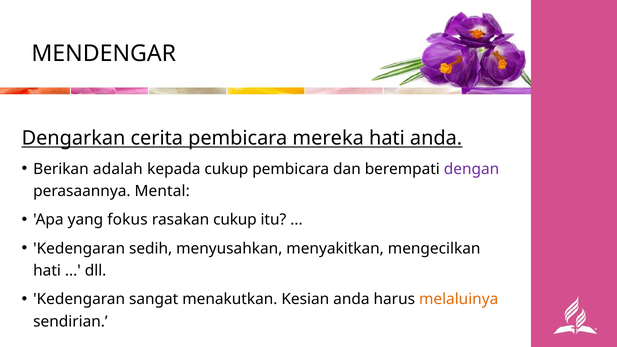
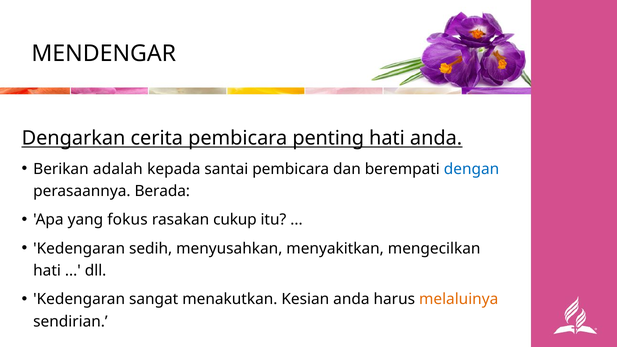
mereka: mereka -> penting (328, 138)
kepada cukup: cukup -> santai (226, 169)
dengan colour: purple -> blue (472, 169)
Mental: Mental -> Berada (162, 191)
